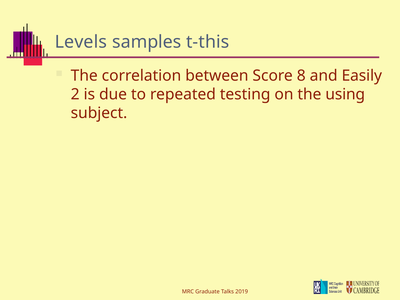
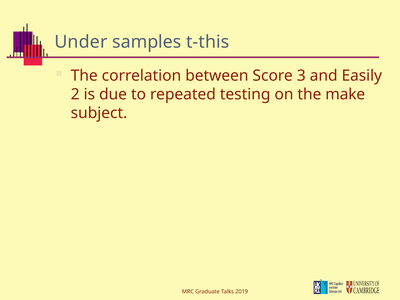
Levels: Levels -> Under (81, 42)
8: 8 -> 3 (301, 76)
using: using -> make (345, 94)
